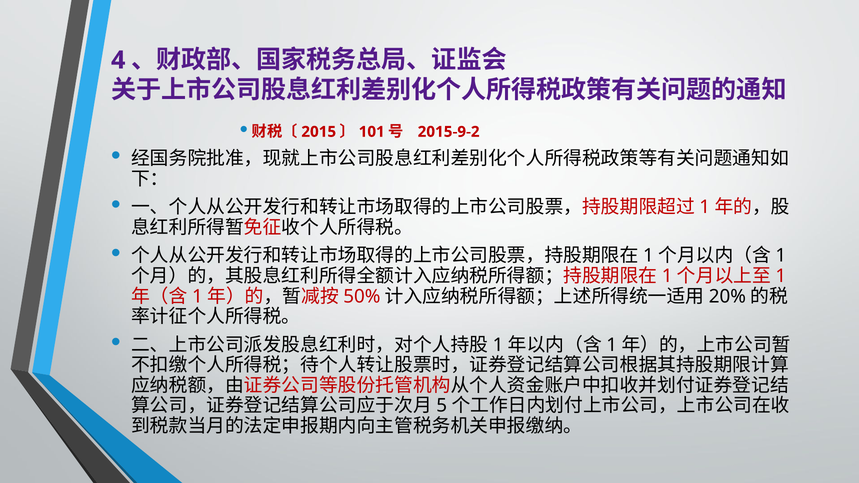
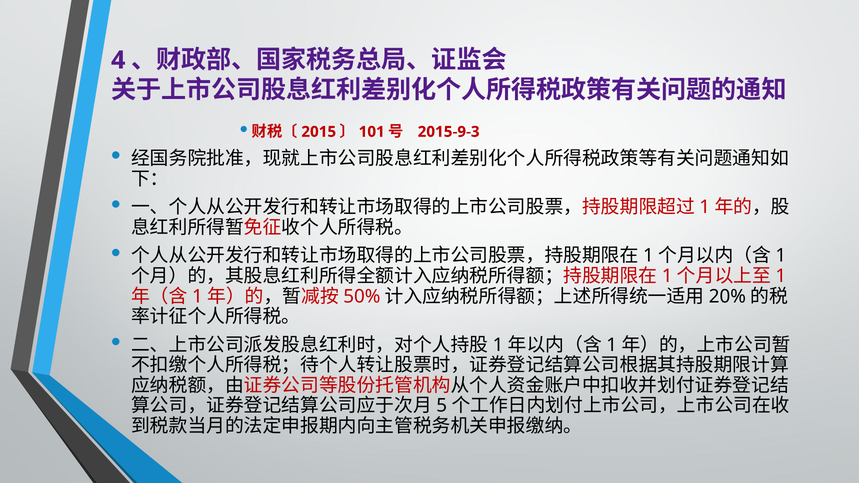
2015-9-2: 2015-9-2 -> 2015-9-3 (449, 132)
